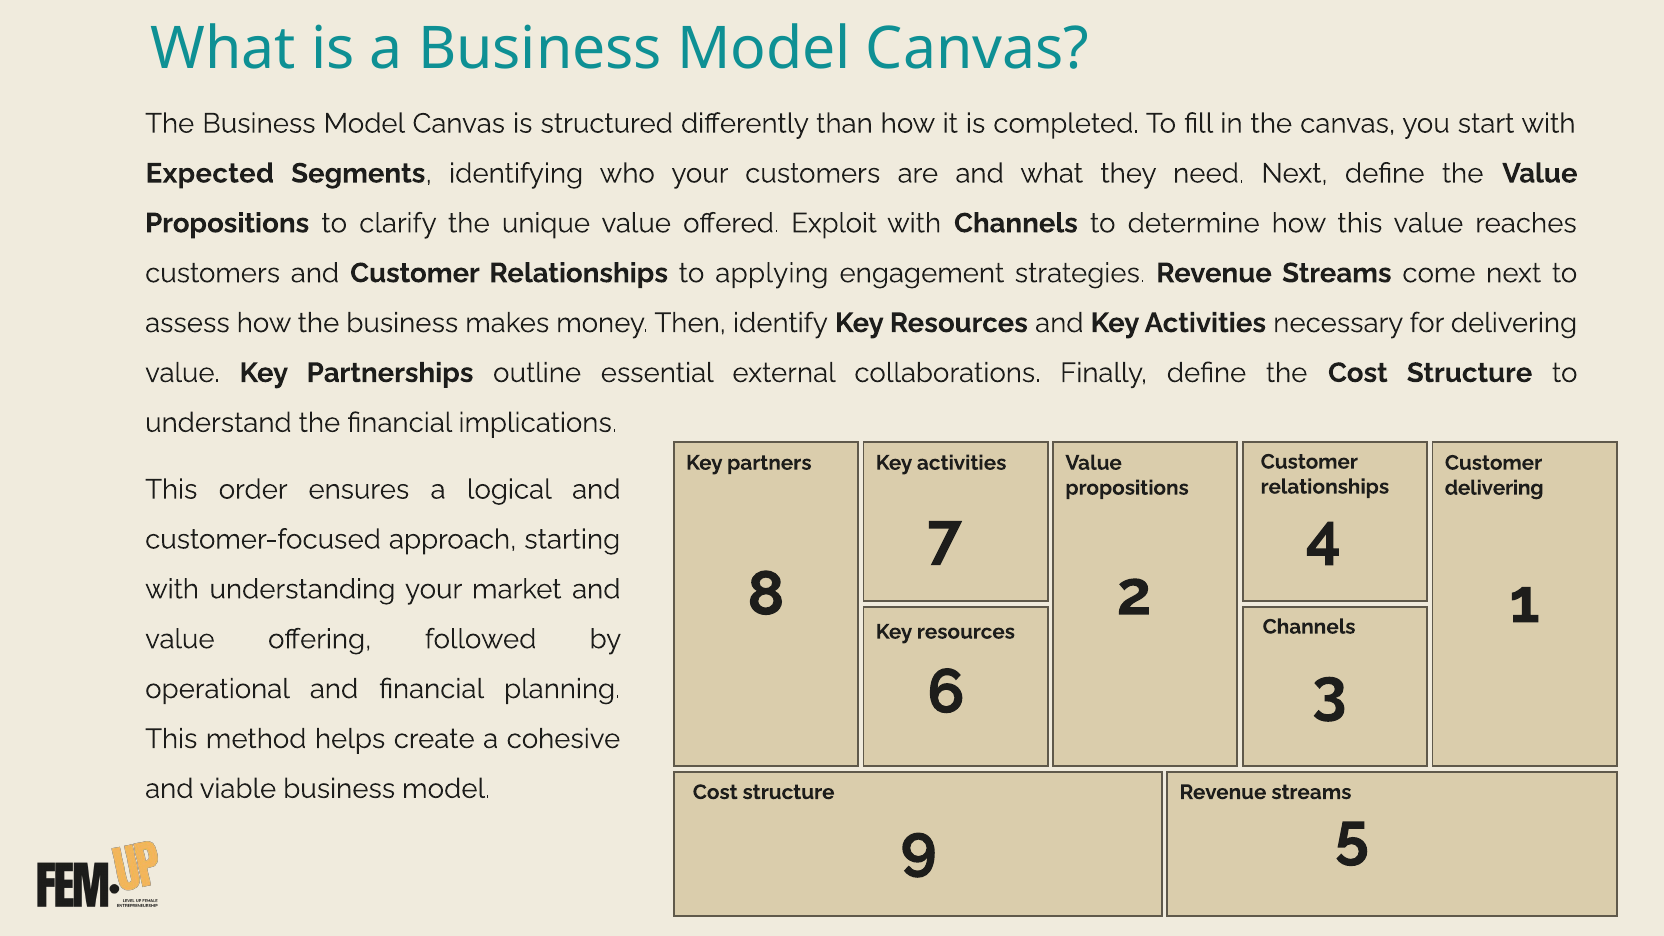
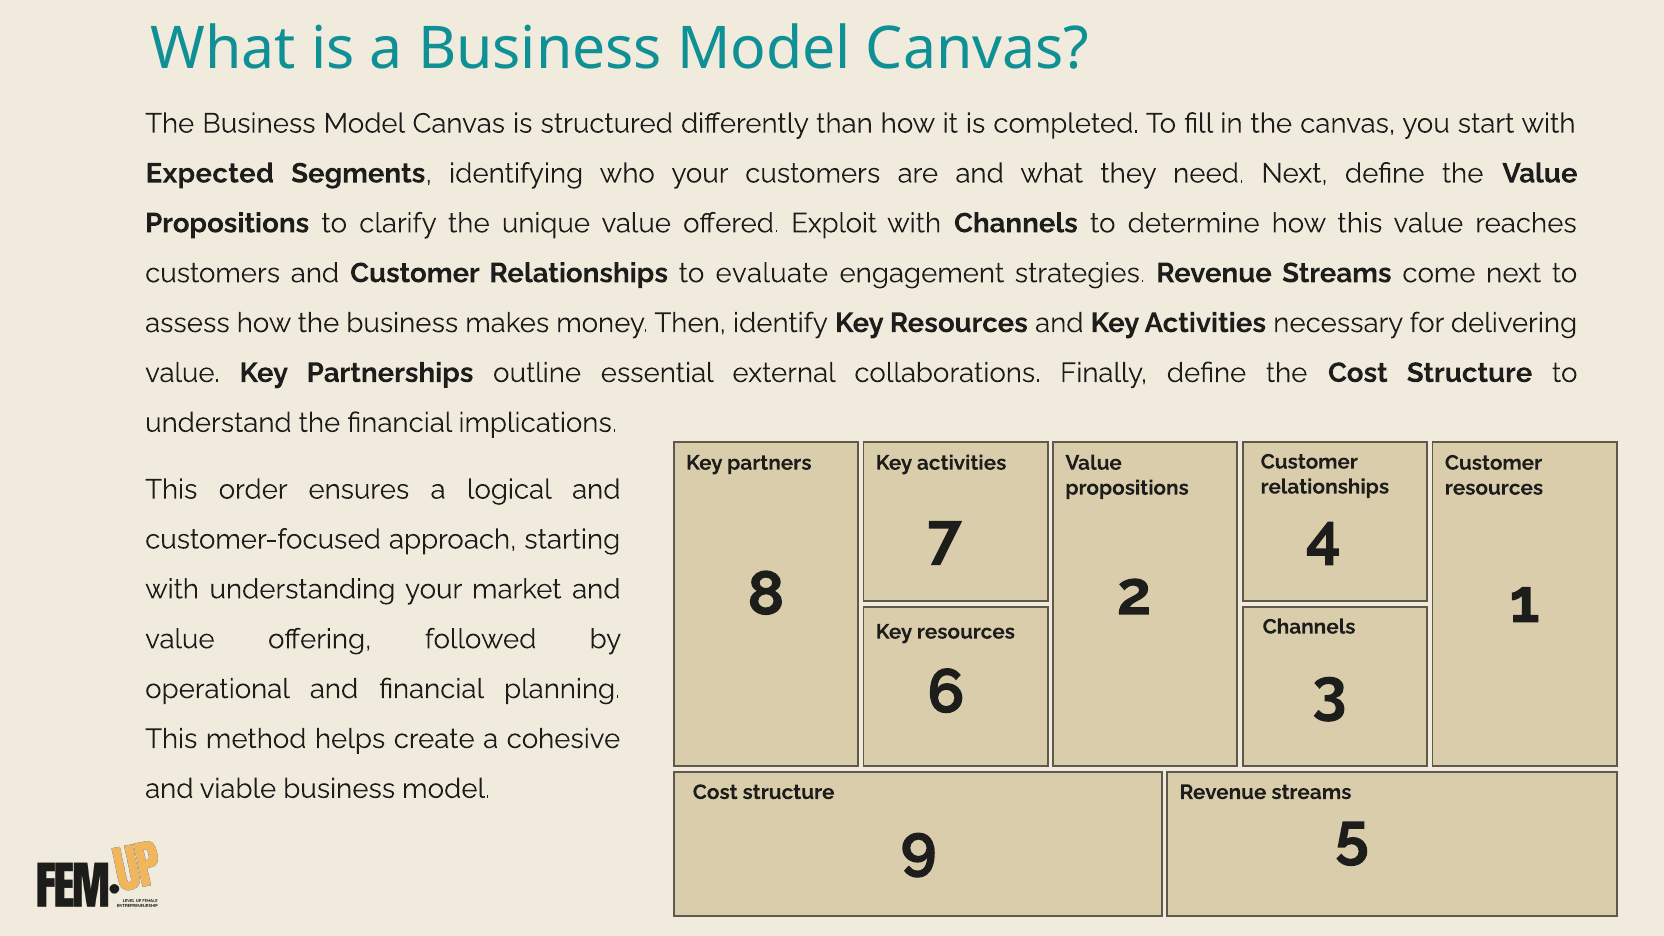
applying: applying -> evaluate (772, 273)
delivering: delivering -> resources (1494, 488)
